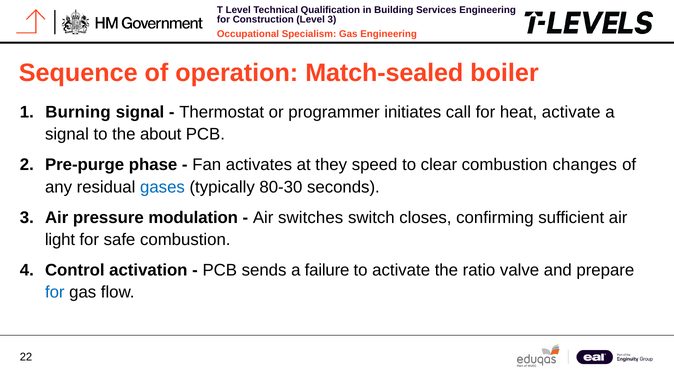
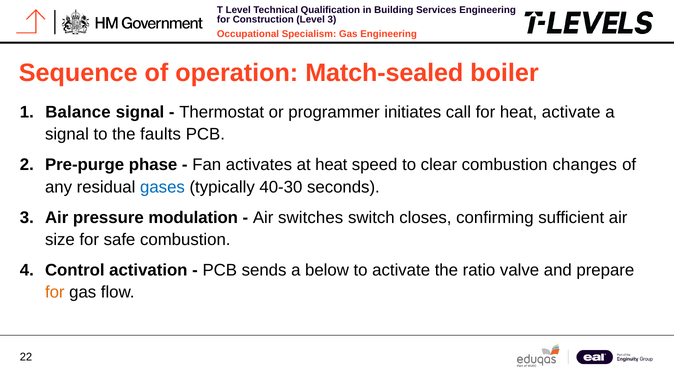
Burning: Burning -> Balance (78, 112)
about: about -> faults (161, 134)
at they: they -> heat (331, 165)
80-30: 80-30 -> 40-30 (281, 187)
light: light -> size (60, 240)
failure: failure -> below (327, 270)
for colour: blue -> orange (55, 292)
